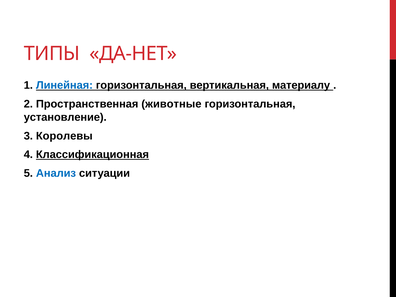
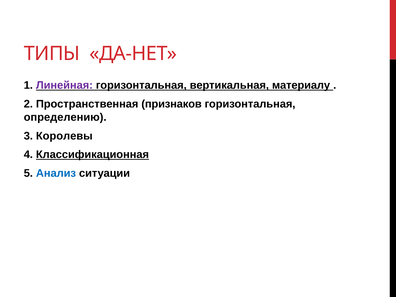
Линейная colour: blue -> purple (64, 85)
животные: животные -> признаков (172, 104)
установление: установление -> определению (65, 117)
